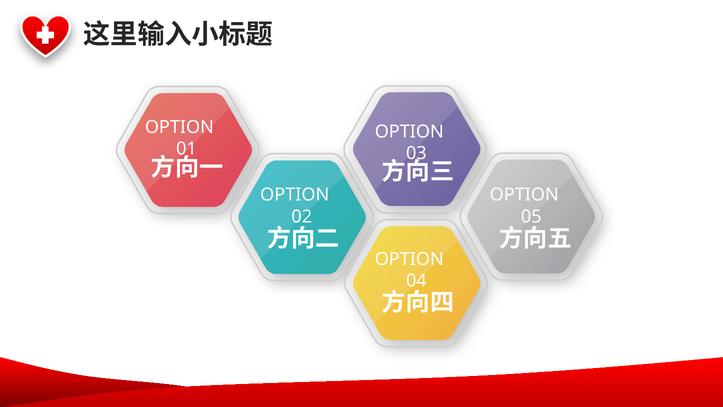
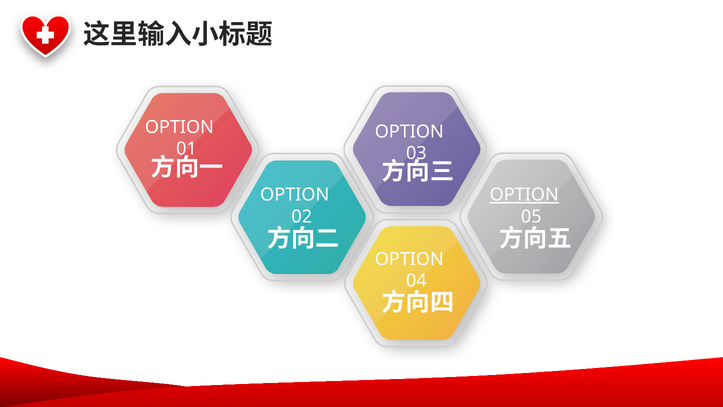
OPTION underline: none -> present (524, 195)
